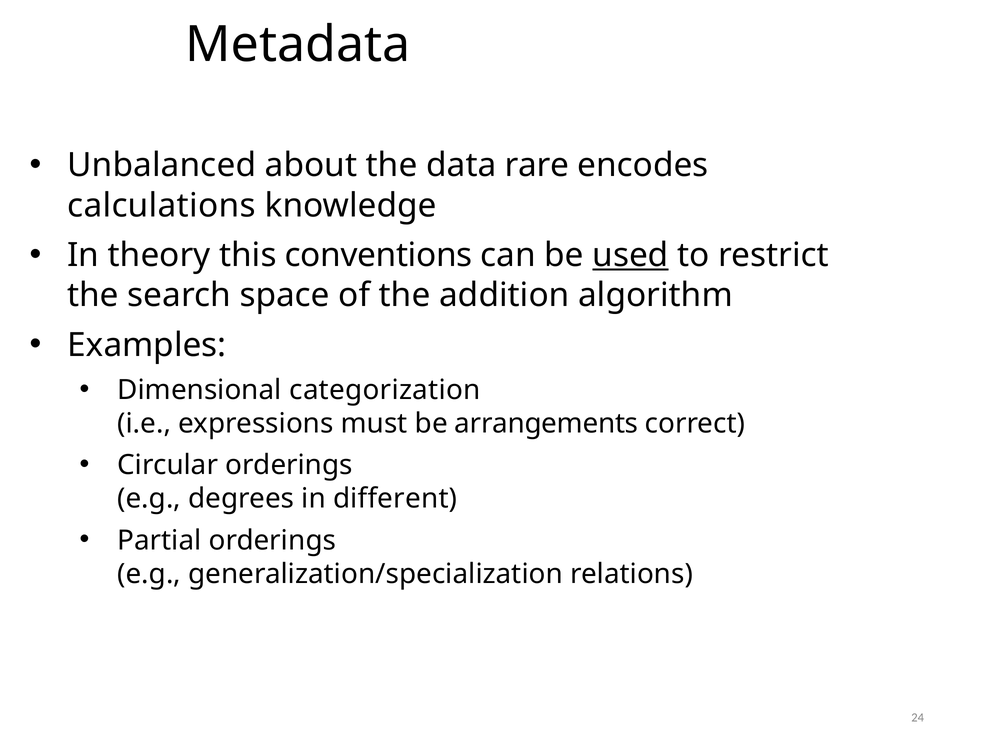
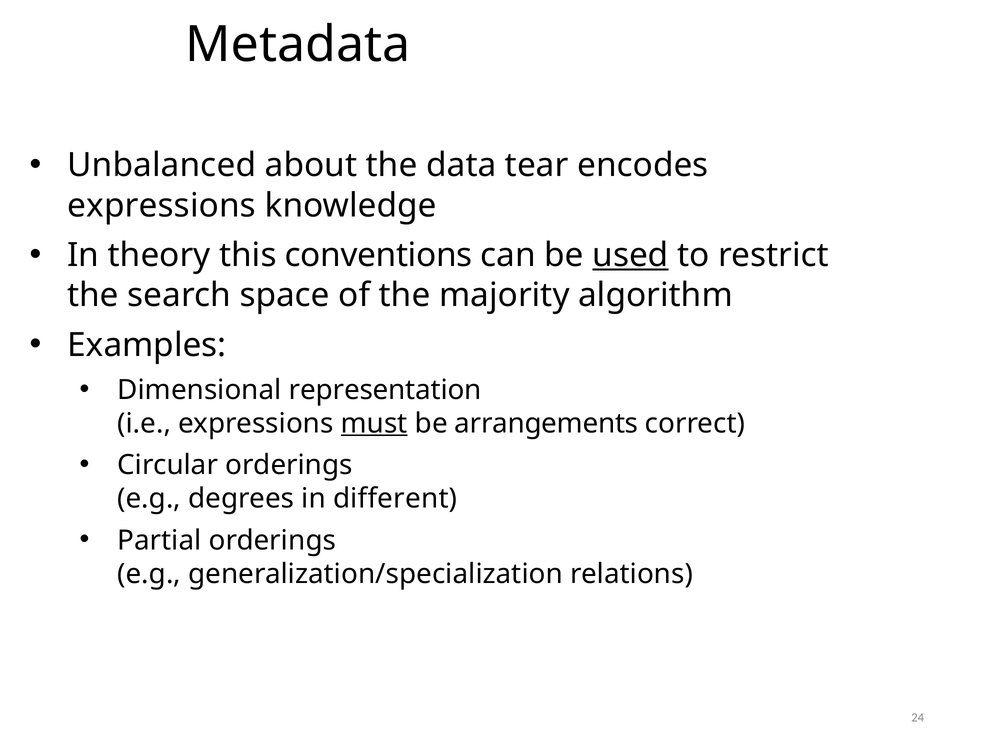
rare: rare -> tear (537, 165)
calculations: calculations -> expressions (162, 206)
addition: addition -> majority (504, 296)
categorization: categorization -> representation (385, 390)
must underline: none -> present (374, 424)
